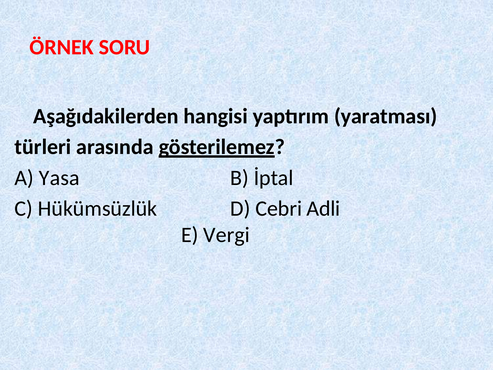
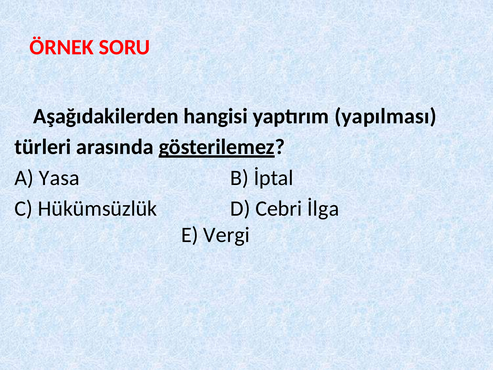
yaratması: yaratması -> yapılması (385, 116)
Adli: Adli -> İlga (323, 208)
